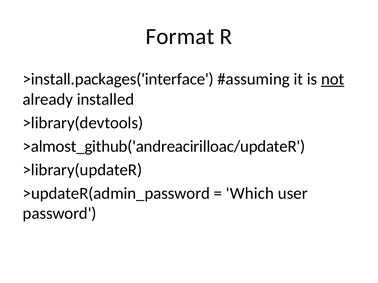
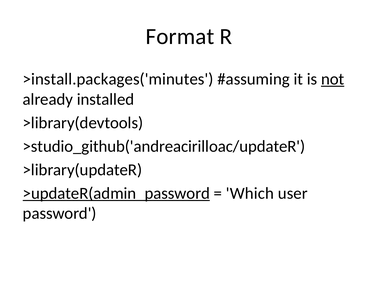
>install.packages('interface: >install.packages('interface -> >install.packages('minutes (118, 79)
>almost_github('andreacirilloac/updateR: >almost_github('andreacirilloac/updateR -> >studio_github('andreacirilloac/updateR (164, 147)
>updateR(admin_password underline: none -> present (116, 194)
